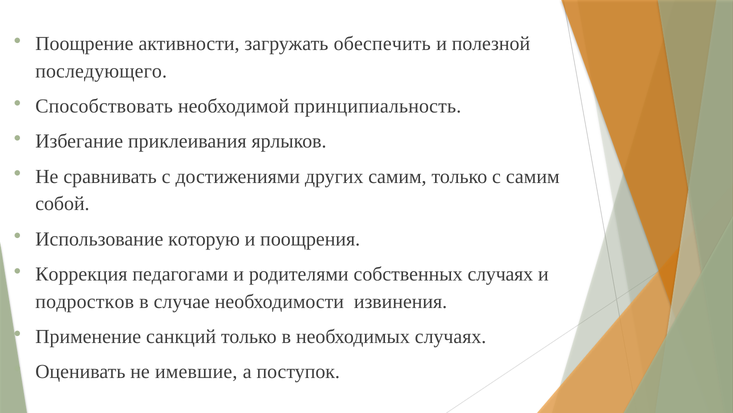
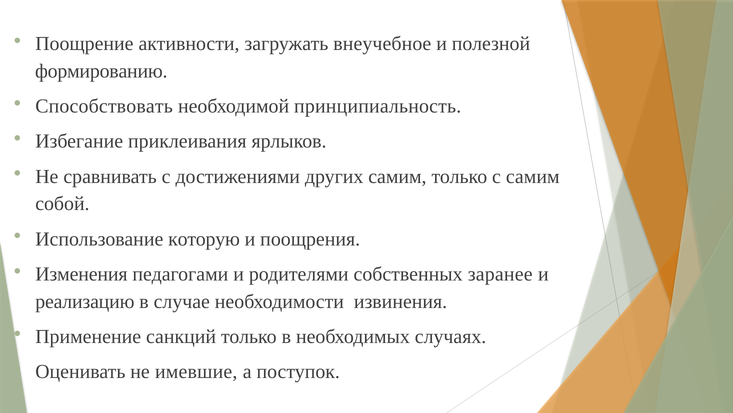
обеспечить: обеспечить -> внеучебное (382, 44)
последующего: последующего -> формированию (101, 71)
Коррекция: Коррекция -> Изменения (81, 274)
собственных случаях: случаях -> заранее (500, 274)
подростков: подростков -> реализацию (85, 301)
